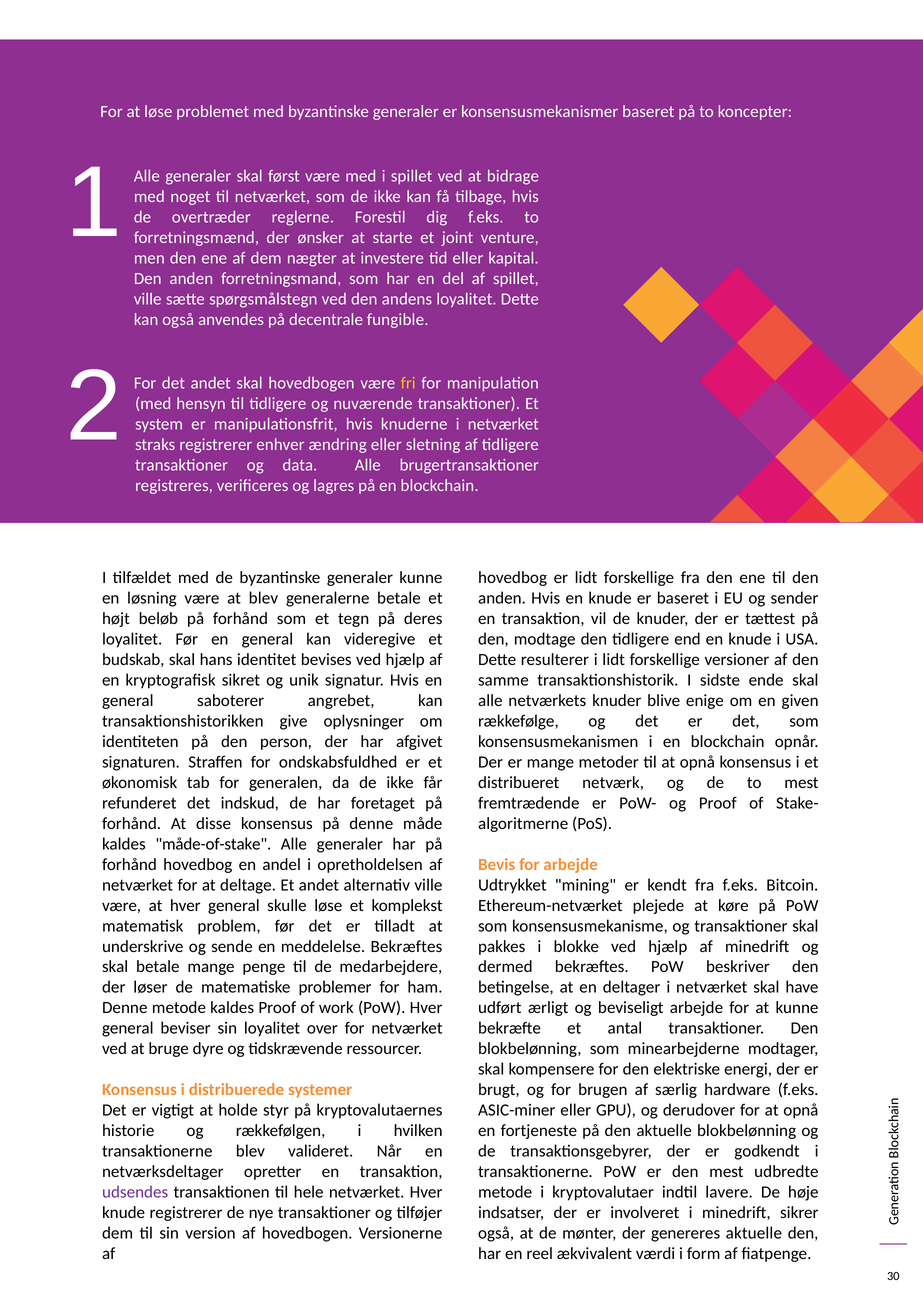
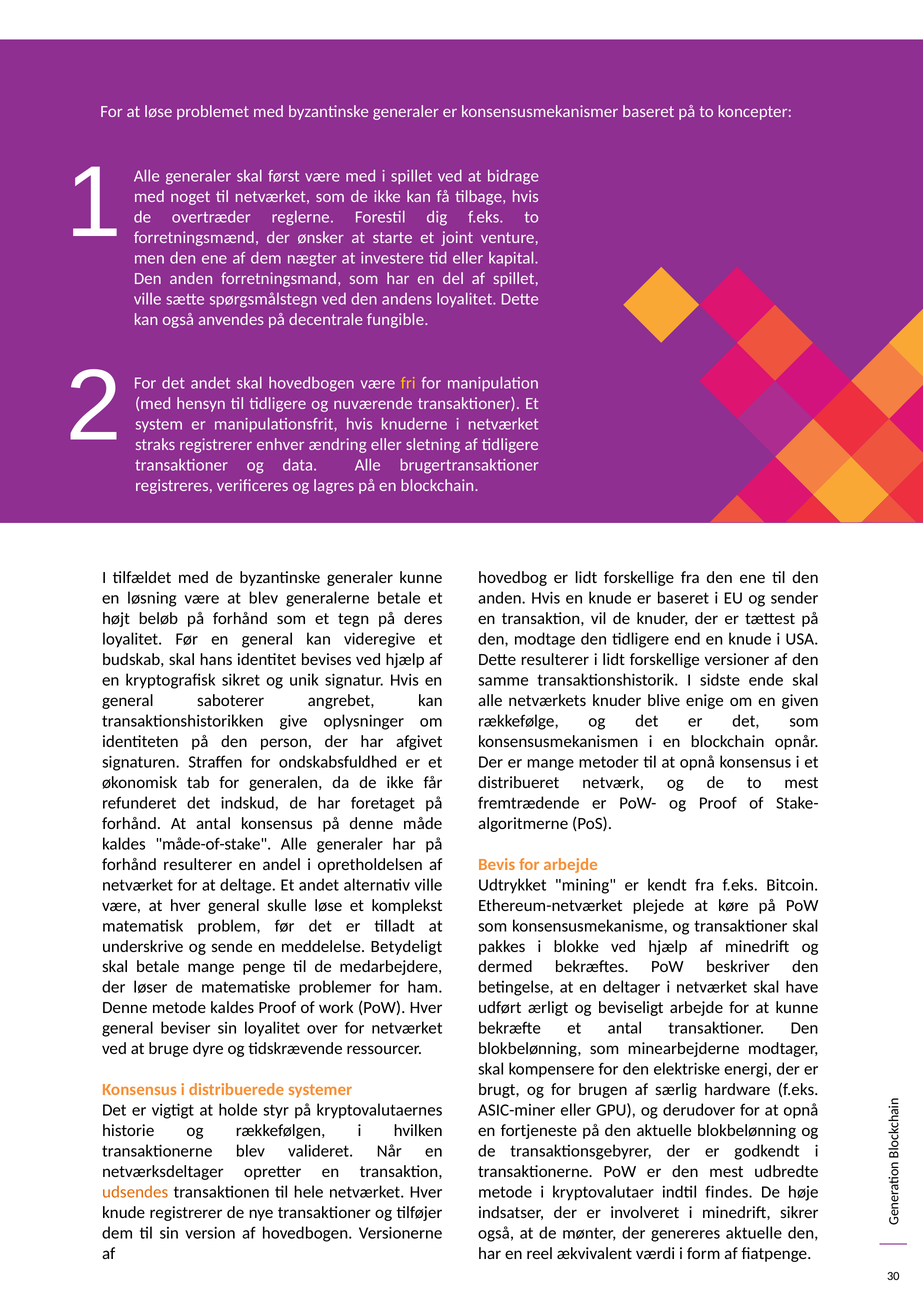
At disse: disse -> antal (214, 823)
forhånd hovedbog: hovedbog -> resulterer (198, 864)
meddelelse Bekræftes: Bekræftes -> Betydeligt (406, 946)
udsendes colour: purple -> orange (135, 1192)
lavere: lavere -> findes (729, 1192)
